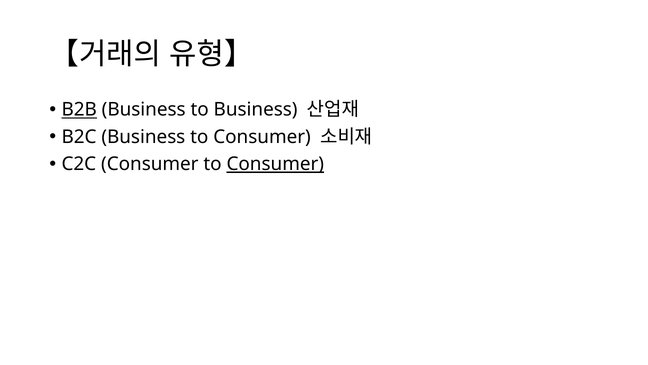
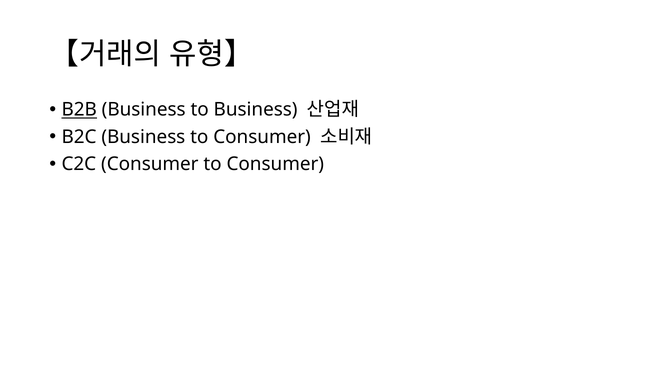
Consumer underline: present -> none (275, 164)
